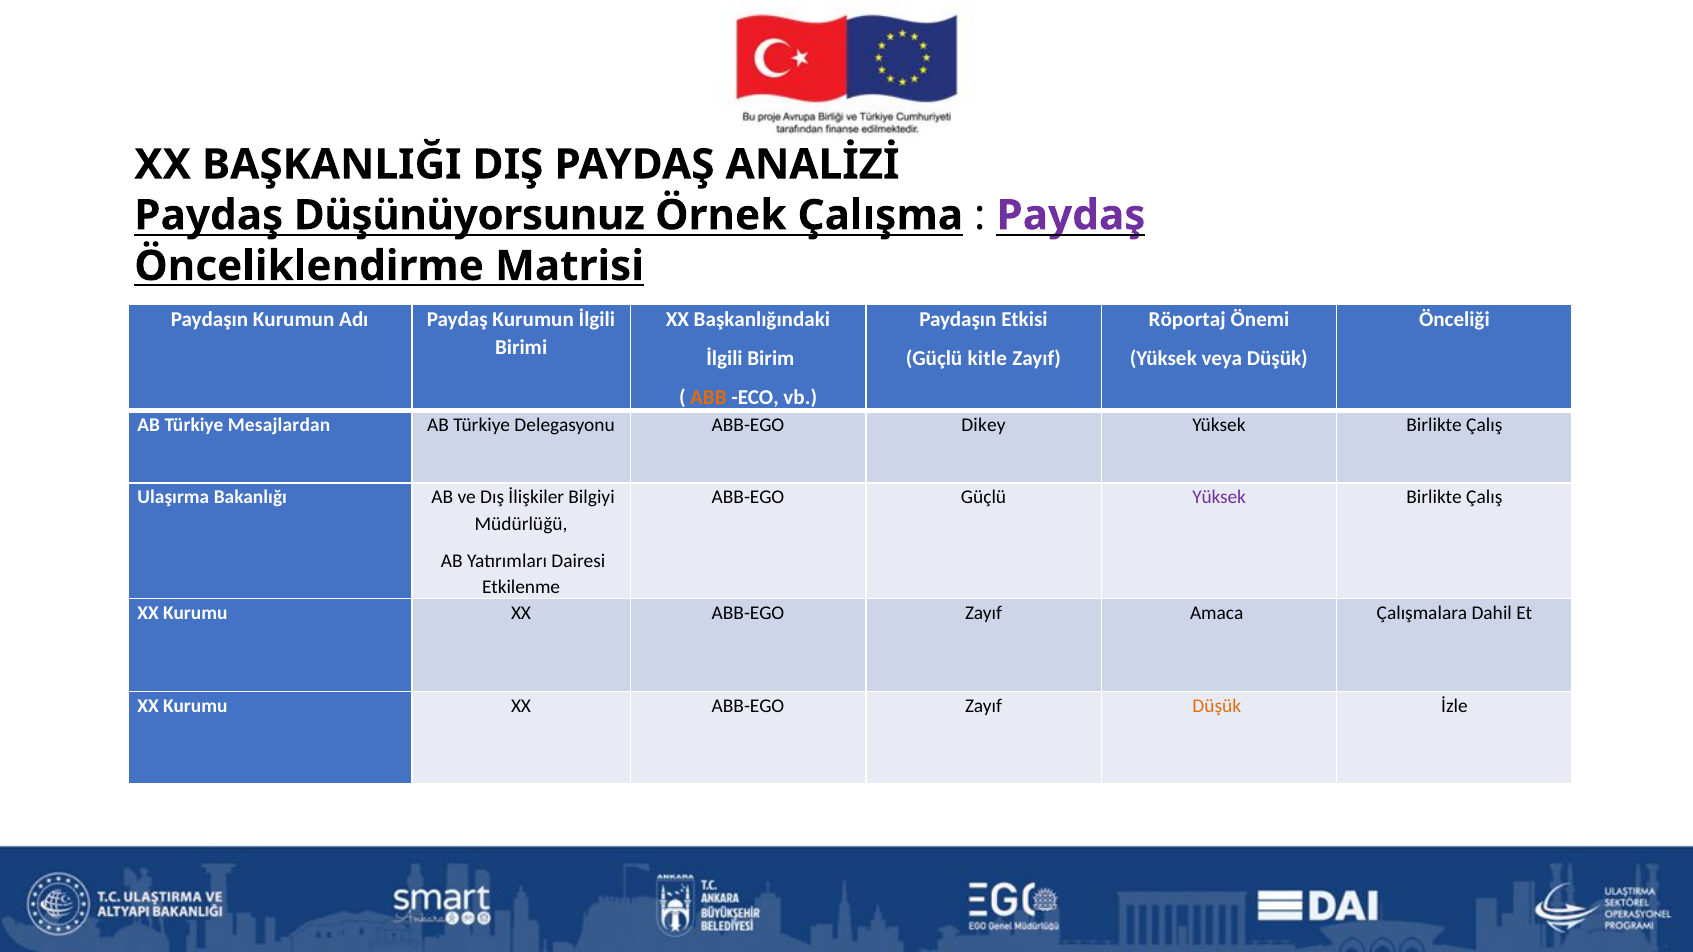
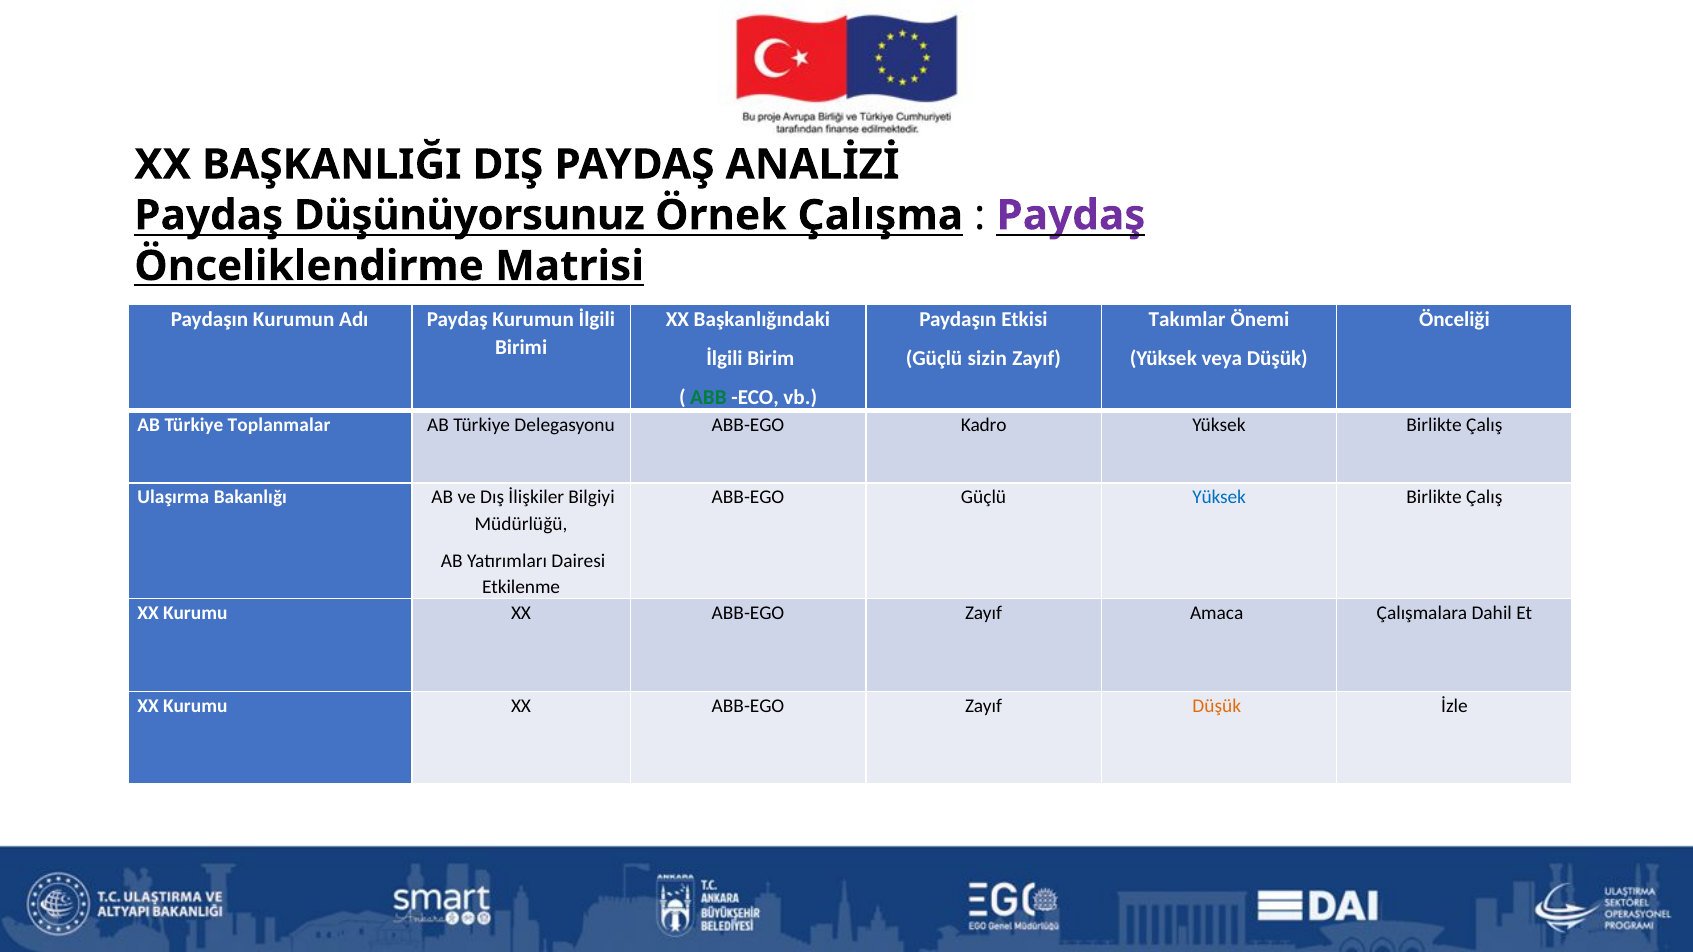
Röportaj: Röportaj -> Takımlar (1187, 320)
kitle: kitle -> sizin (987, 359)
ABB colour: orange -> green (708, 398)
Mesajlardan: Mesajlardan -> Toplanmalar (279, 425)
Dikey: Dikey -> Kadro (984, 425)
Yüksek colour: purple -> blue (1219, 498)
